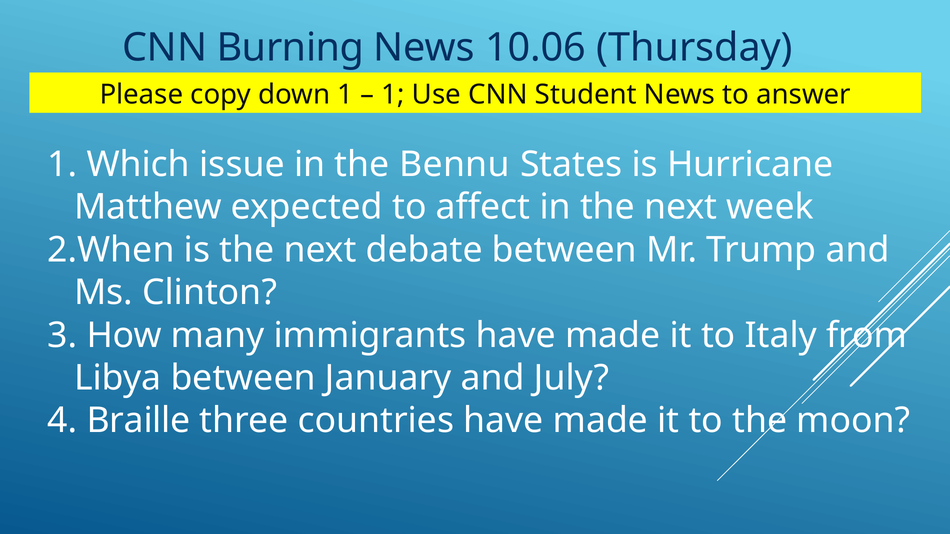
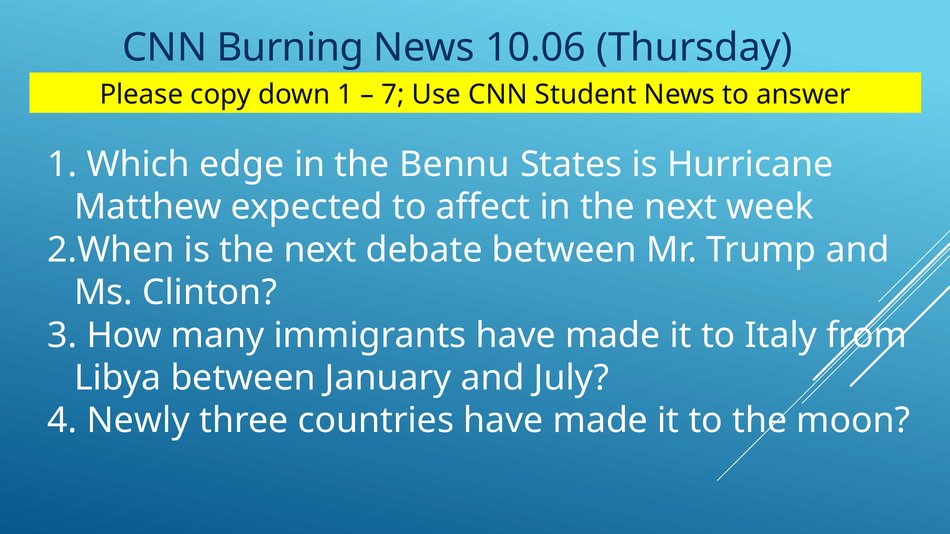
1: 1 -> 7 (393, 95)
issue: issue -> edge (242, 164)
Braille: Braille -> Newly (138, 421)
